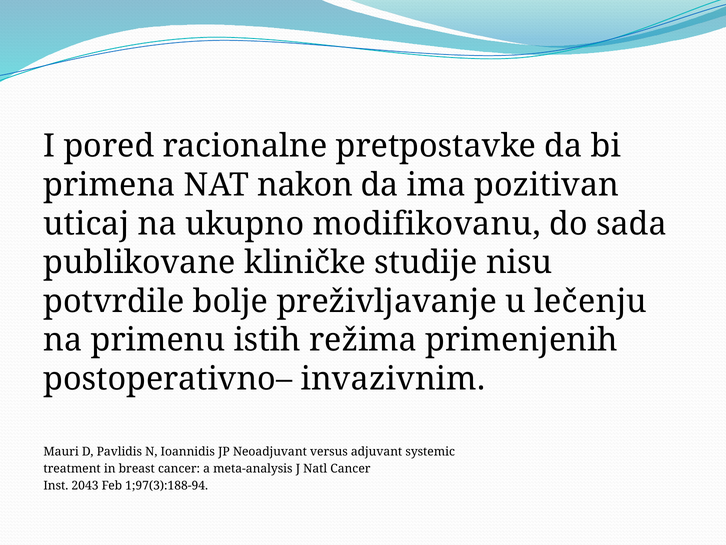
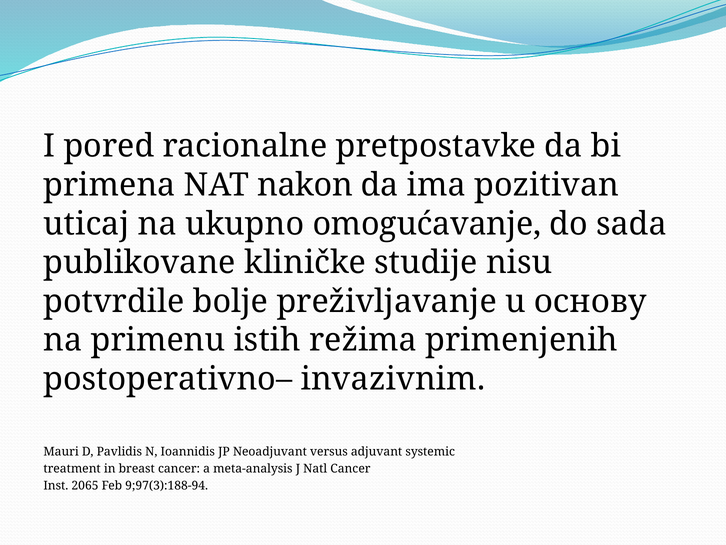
modifikovanu: modifikovanu -> omogućavanje (427, 224)
lečenju: lečenju -> основу (591, 301)
2043: 2043 -> 2065 (85, 485)
1;97(3):188-94: 1;97(3):188-94 -> 9;97(3):188-94 (167, 485)
